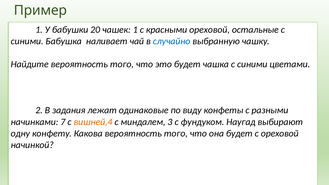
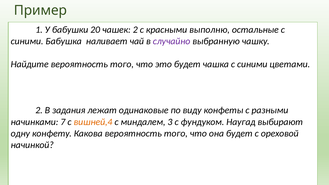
чашек 1: 1 -> 2 (135, 30)
красными ореховой: ореховой -> выполню (210, 30)
случайно colour: blue -> purple (172, 41)
